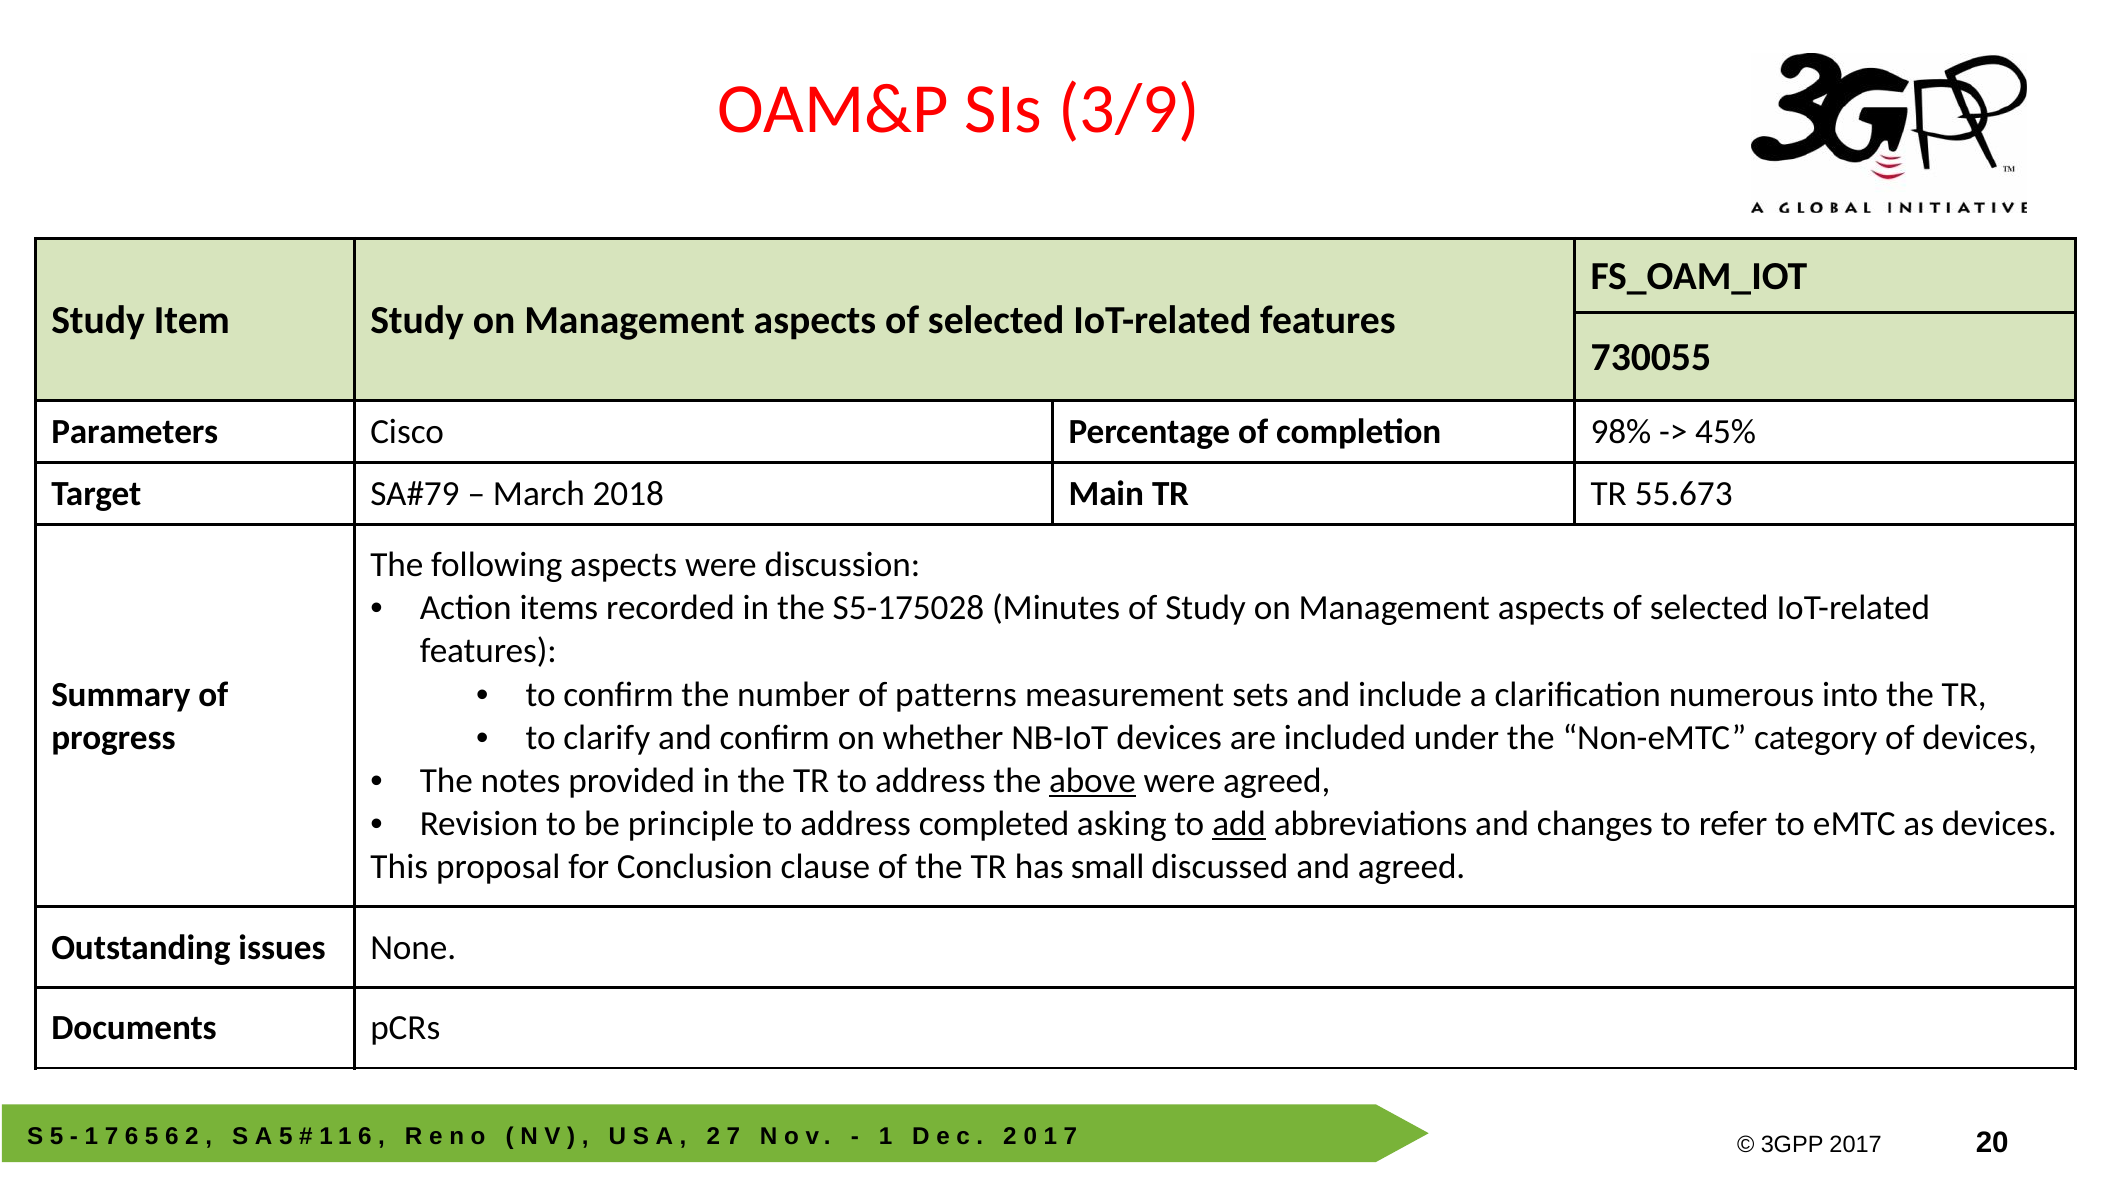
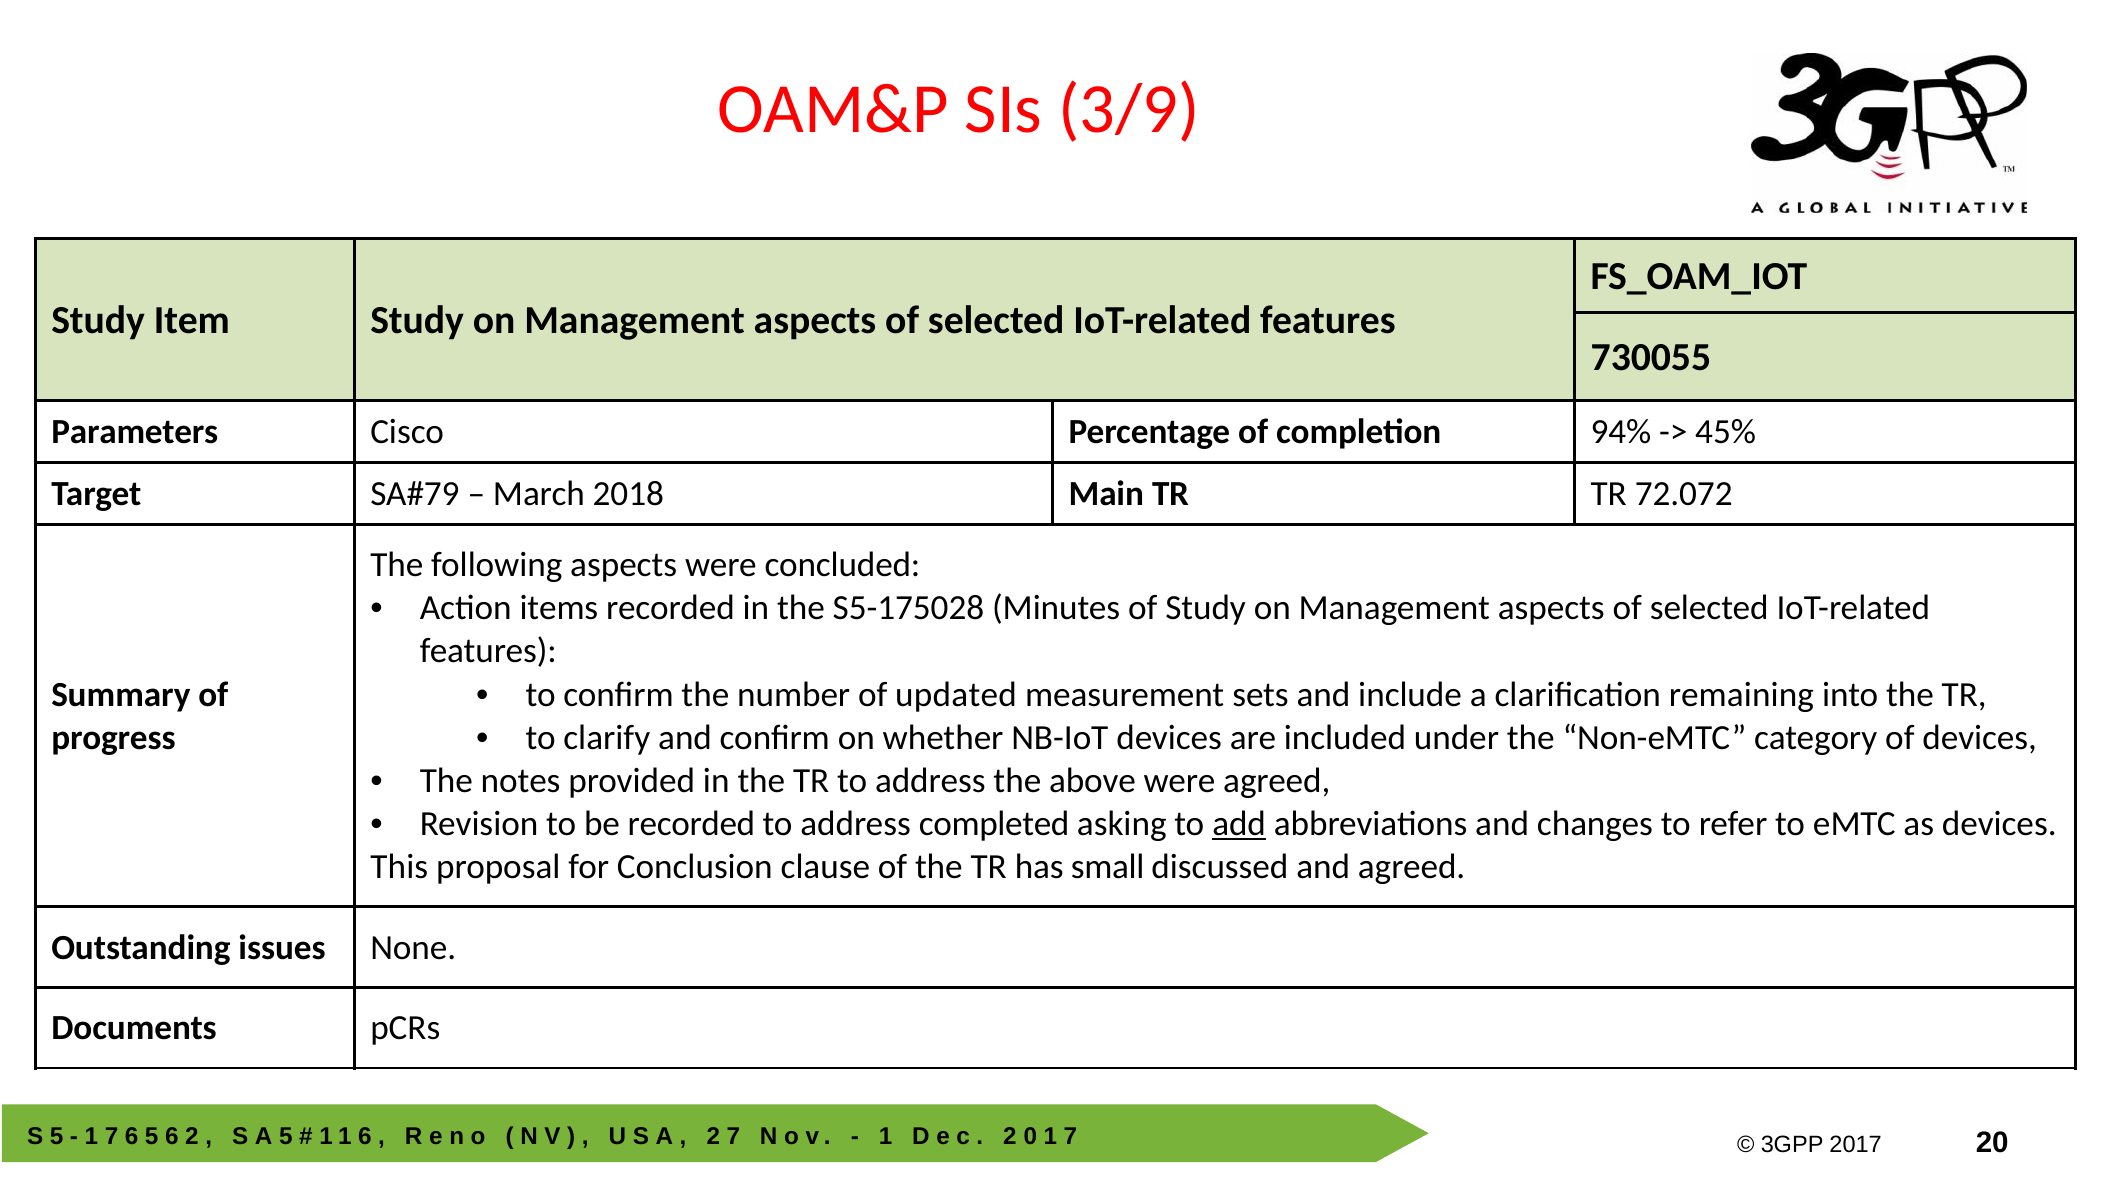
98%: 98% -> 94% (1621, 432)
55.673: 55.673 -> 72.072 (1684, 494)
discussion: discussion -> concluded (842, 565)
patterns: patterns -> updated (956, 694)
numerous: numerous -> remaining (1741, 694)
above underline: present -> none (1092, 780)
be principle: principle -> recorded (691, 824)
